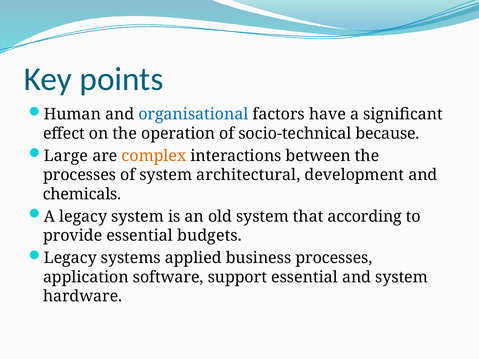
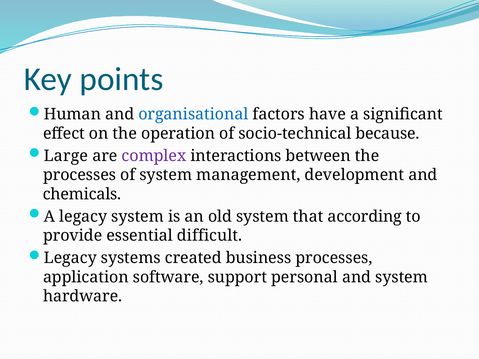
complex colour: orange -> purple (154, 156)
architectural: architectural -> management (248, 175)
budgets: budgets -> difficult (210, 236)
applied: applied -> created (193, 258)
support essential: essential -> personal (304, 277)
